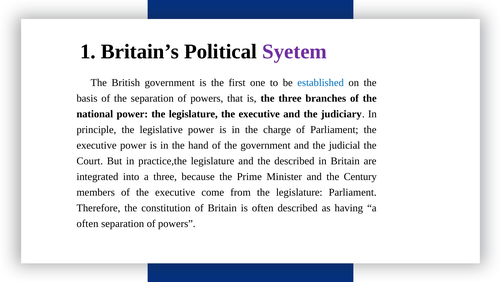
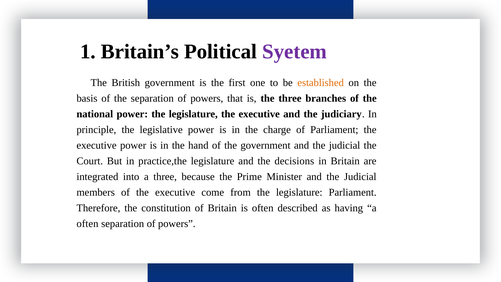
established colour: blue -> orange (321, 83)
the described: described -> decisions (294, 161)
Minister and the Century: Century -> Judicial (360, 176)
